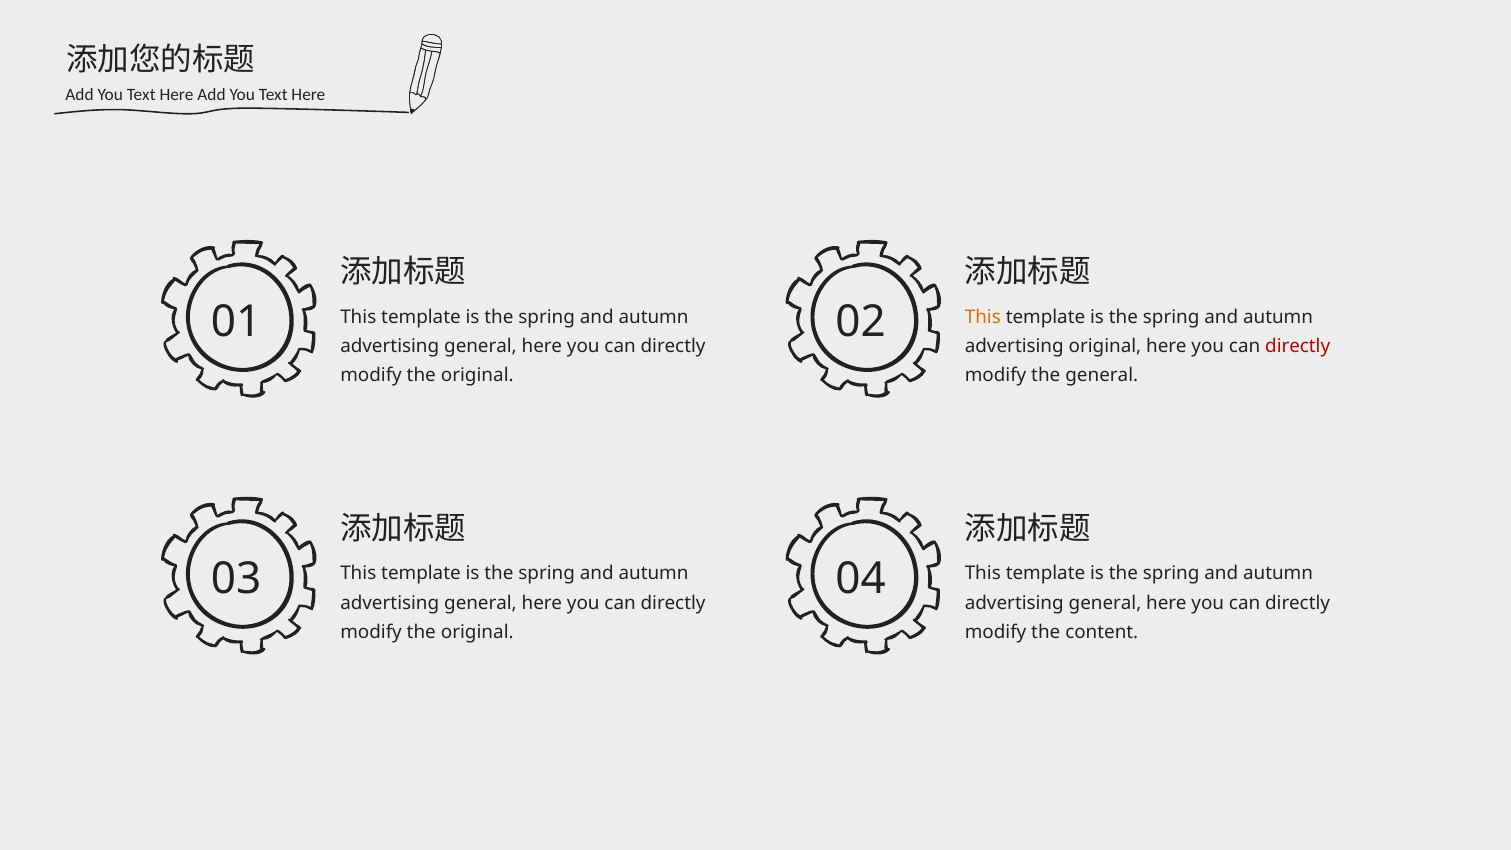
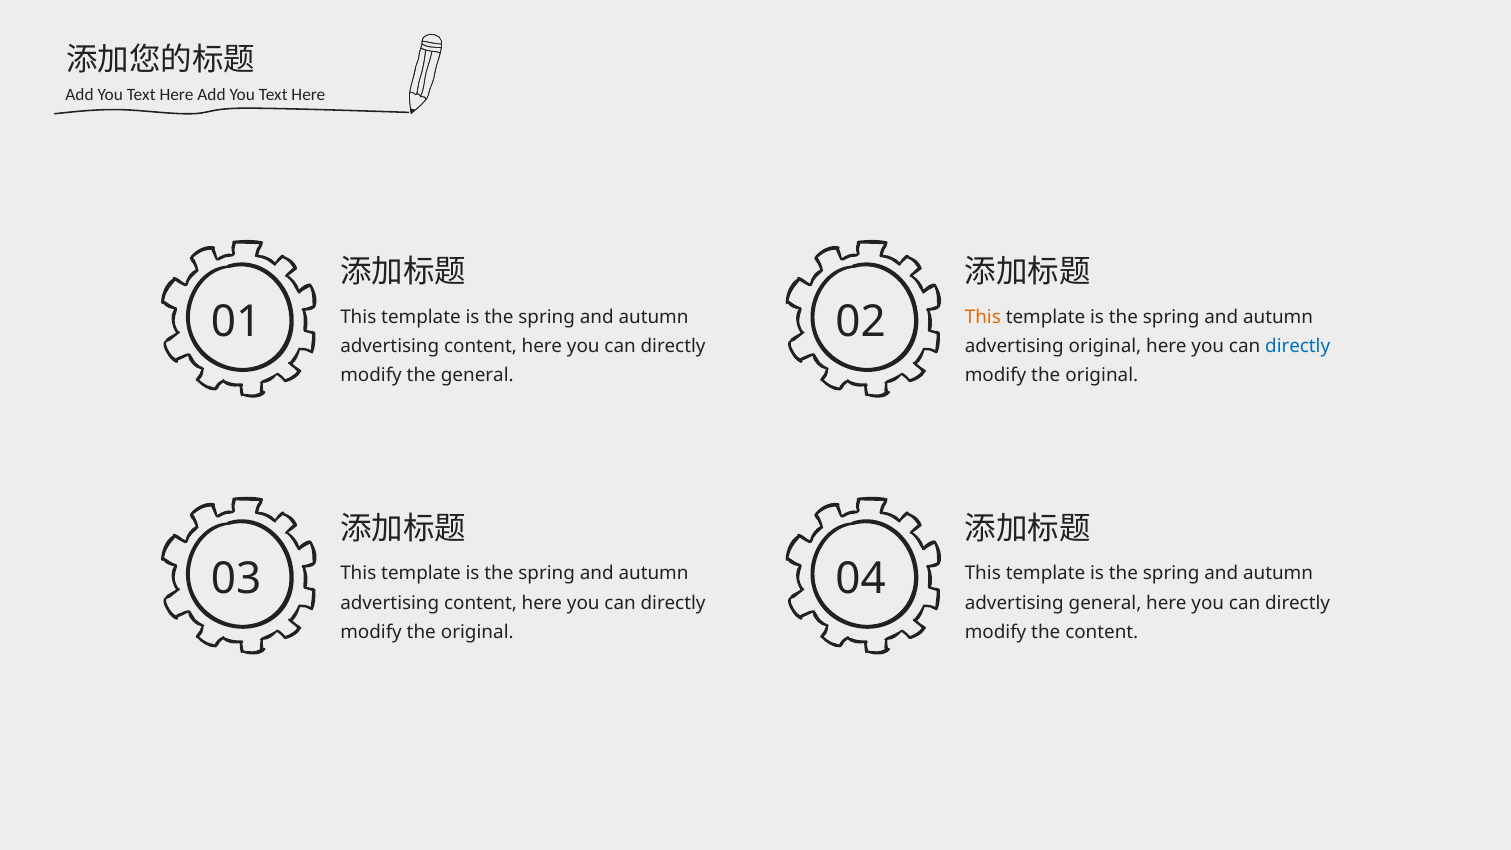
general: general -> content (481, 346)
directly colour: red -> blue (1298, 346)
original: original -> general (477, 376)
general: general -> original (1102, 376)
general: general -> content (481, 603)
